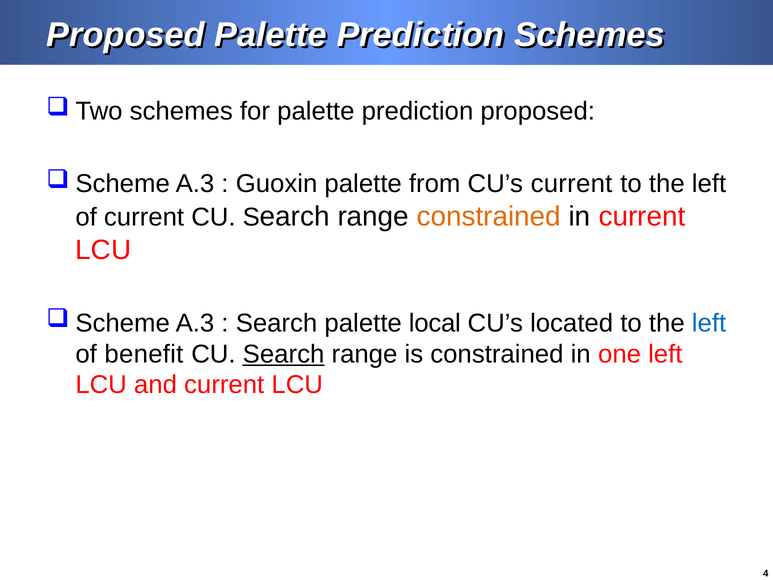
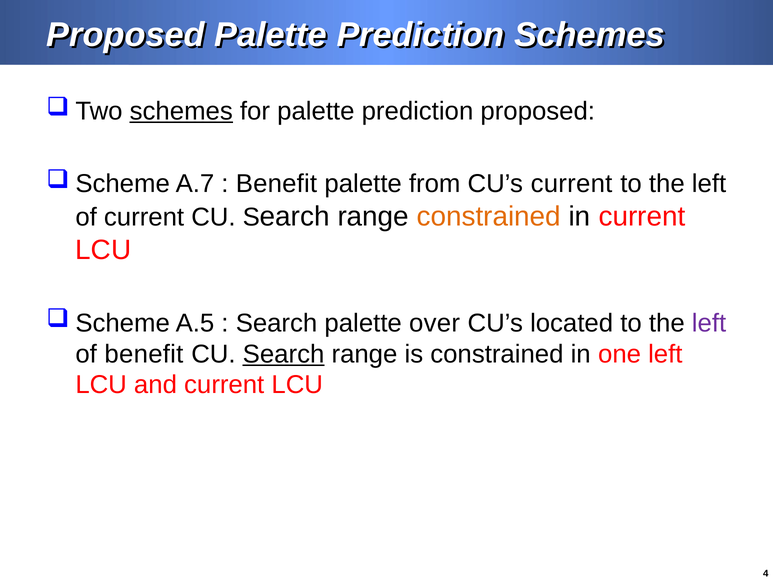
schemes underline: none -> present (181, 111)
A.3: A.3 -> A.7 (195, 184)
Guoxin: Guoxin -> Benefit (276, 184)
A.3: A.3 -> A.5 (195, 323)
local: local -> over (435, 323)
left colour: blue -> purple (709, 323)
